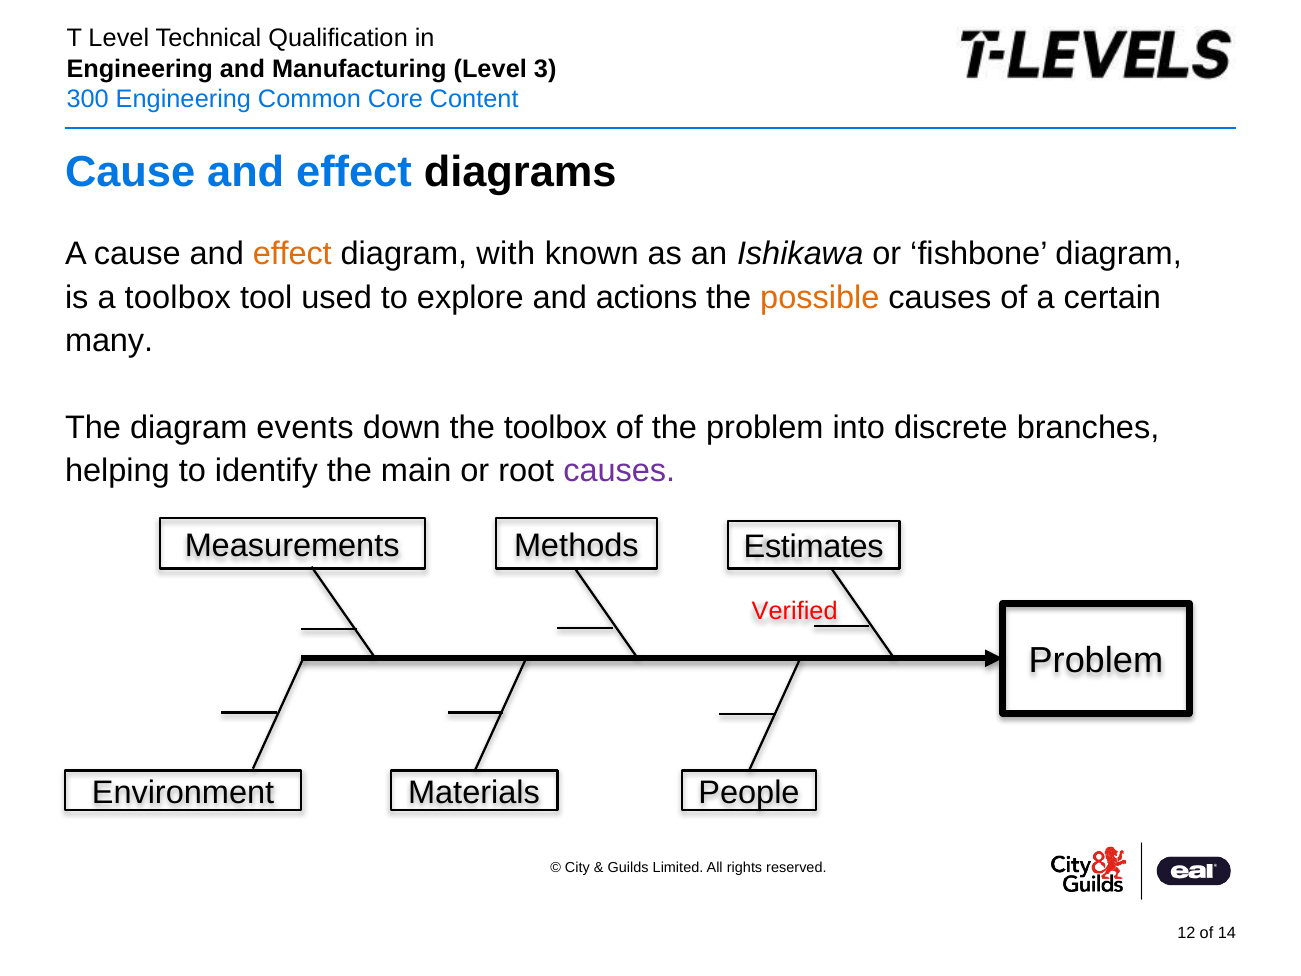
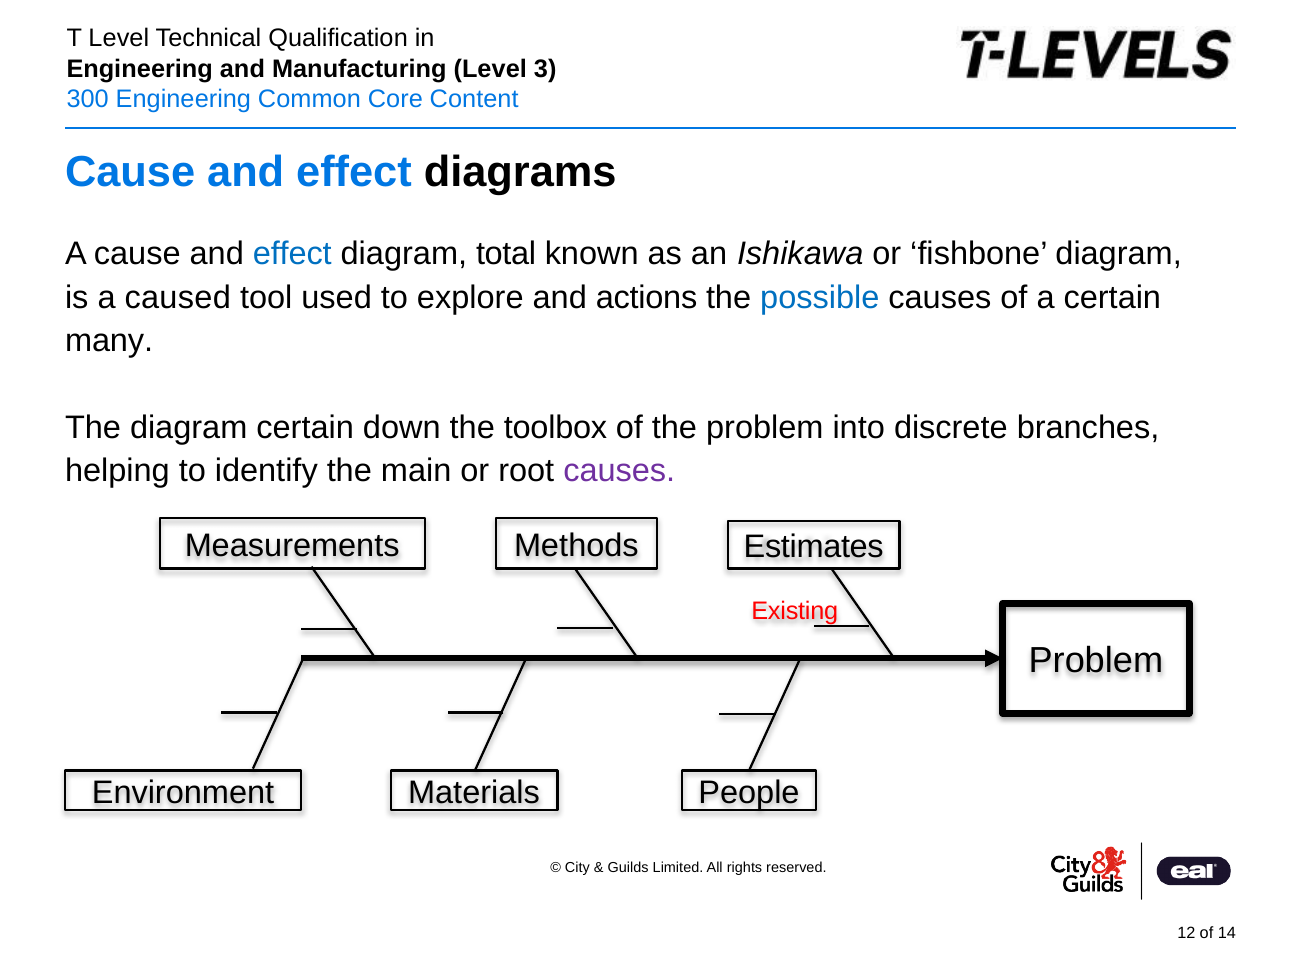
effect colour: orange -> blue (292, 254)
with: with -> total (506, 254)
a toolbox: toolbox -> caused (178, 297)
possible colour: orange -> blue (820, 297)
diagram events: events -> certain (305, 428)
Verified: Verified -> Existing (795, 611)
